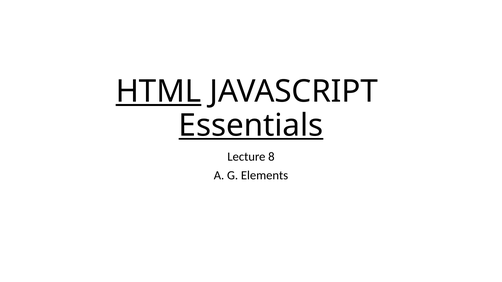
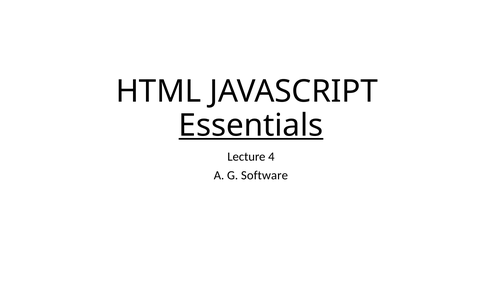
HTML underline: present -> none (159, 92)
8: 8 -> 4 (271, 157)
Elements: Elements -> Software (264, 176)
